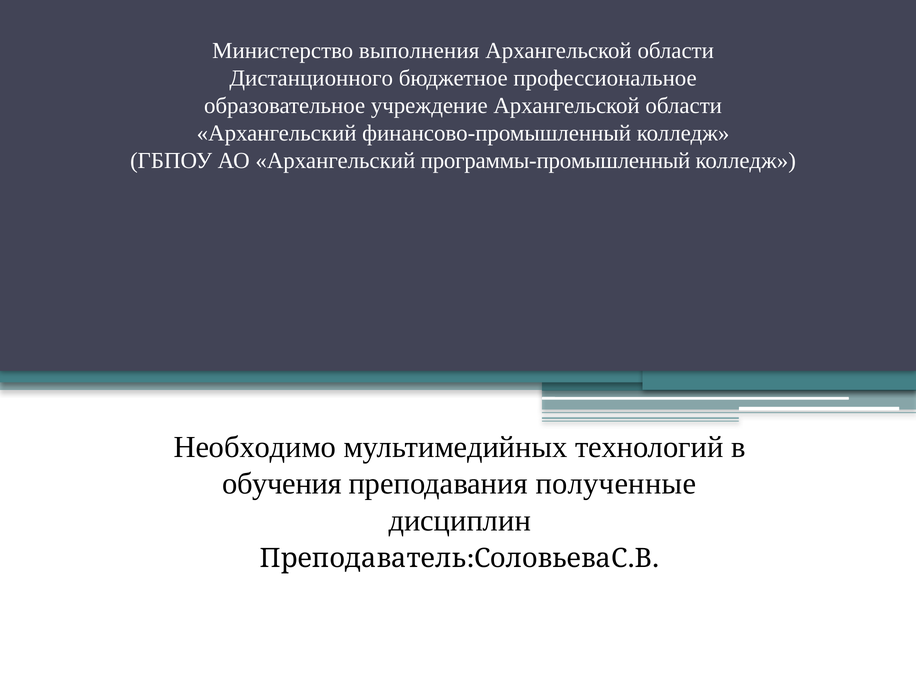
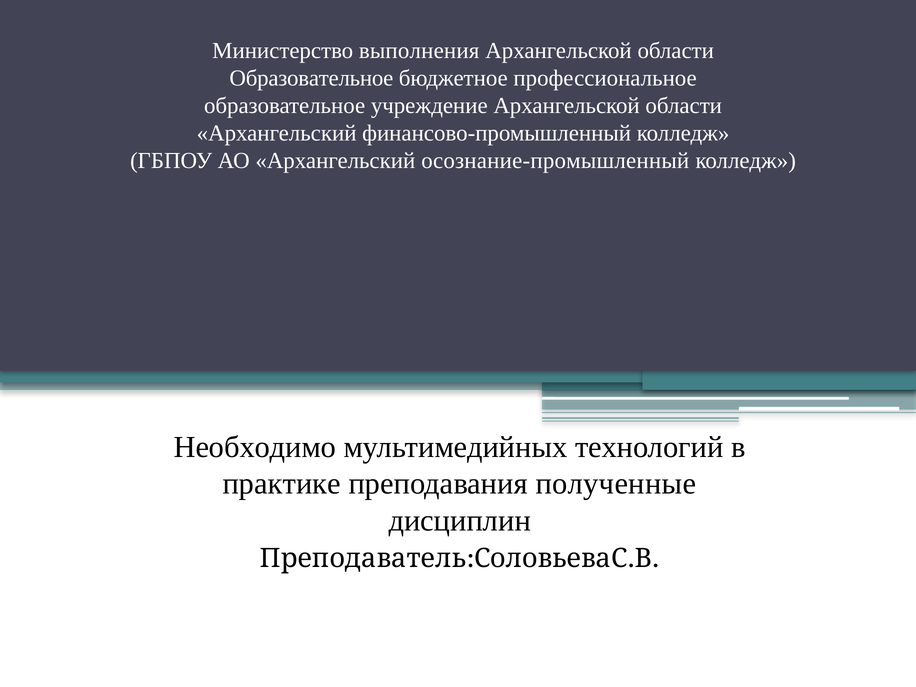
Дистанционного: Дистанционного -> Образовательное (311, 78)
программы-промышленный: программы-промышленный -> осознание-промышленный (555, 161)
обучения: обучения -> практике (282, 484)
